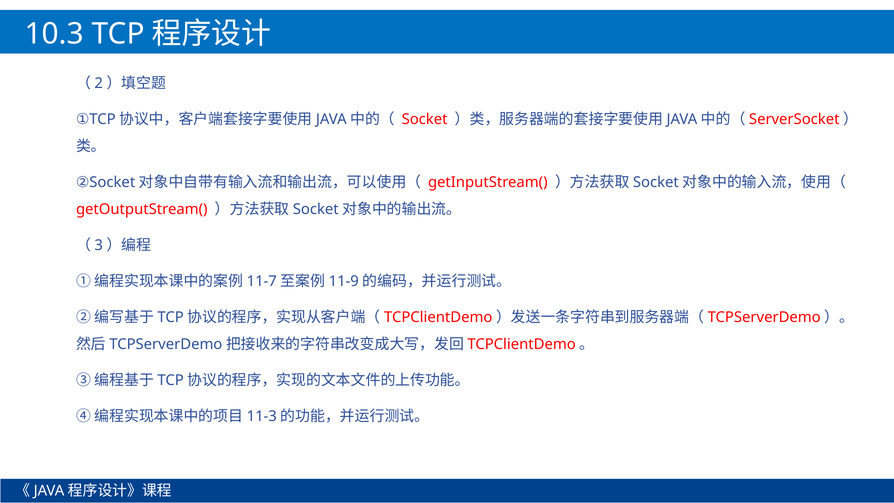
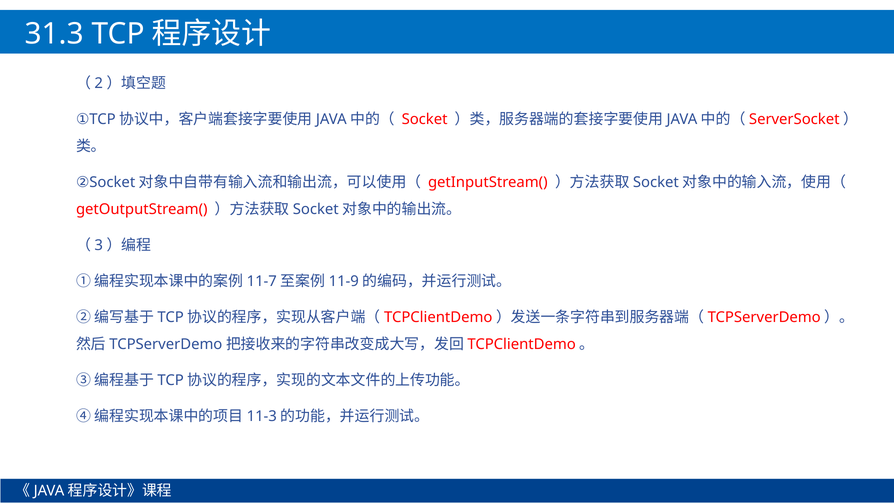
10.3: 10.3 -> 31.3 (54, 34)
